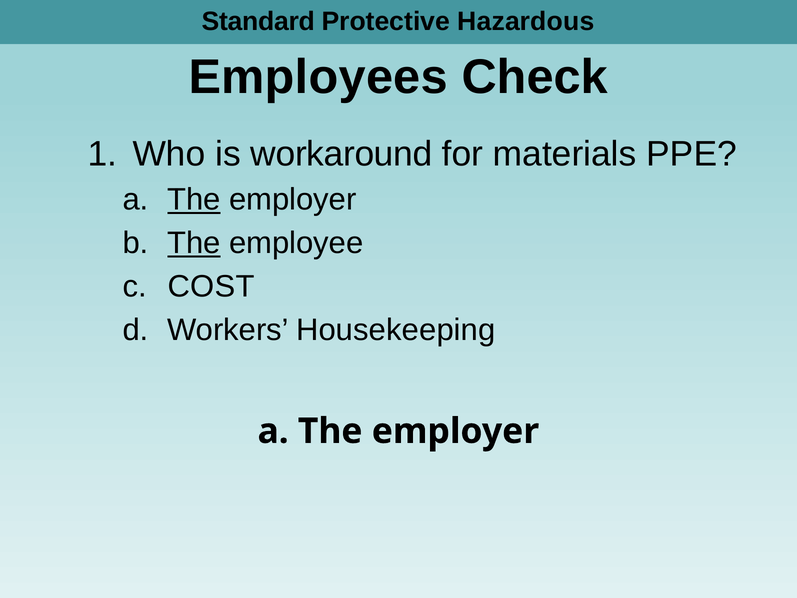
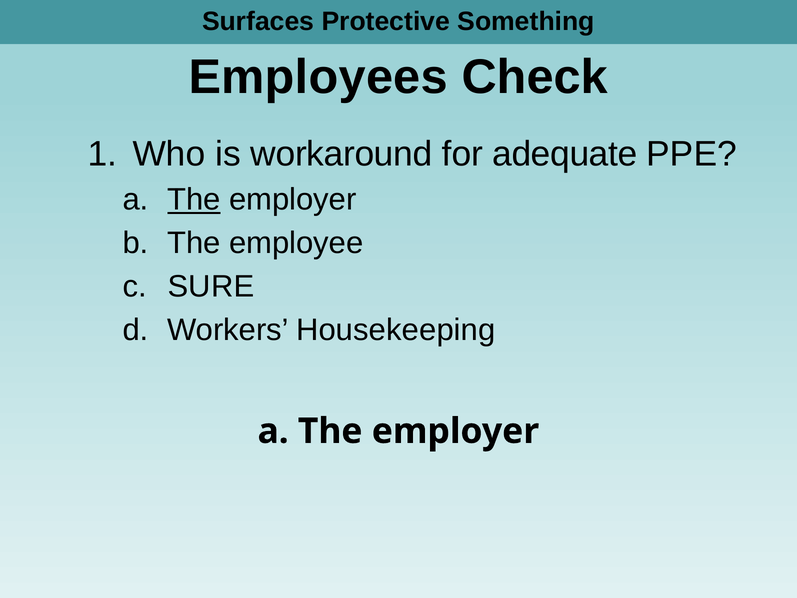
Standard: Standard -> Surfaces (258, 22)
Hazardous: Hazardous -> Something (526, 22)
materials: materials -> adequate (565, 154)
The underline: present -> none (194, 243)
COST: COST -> SURE (211, 286)
